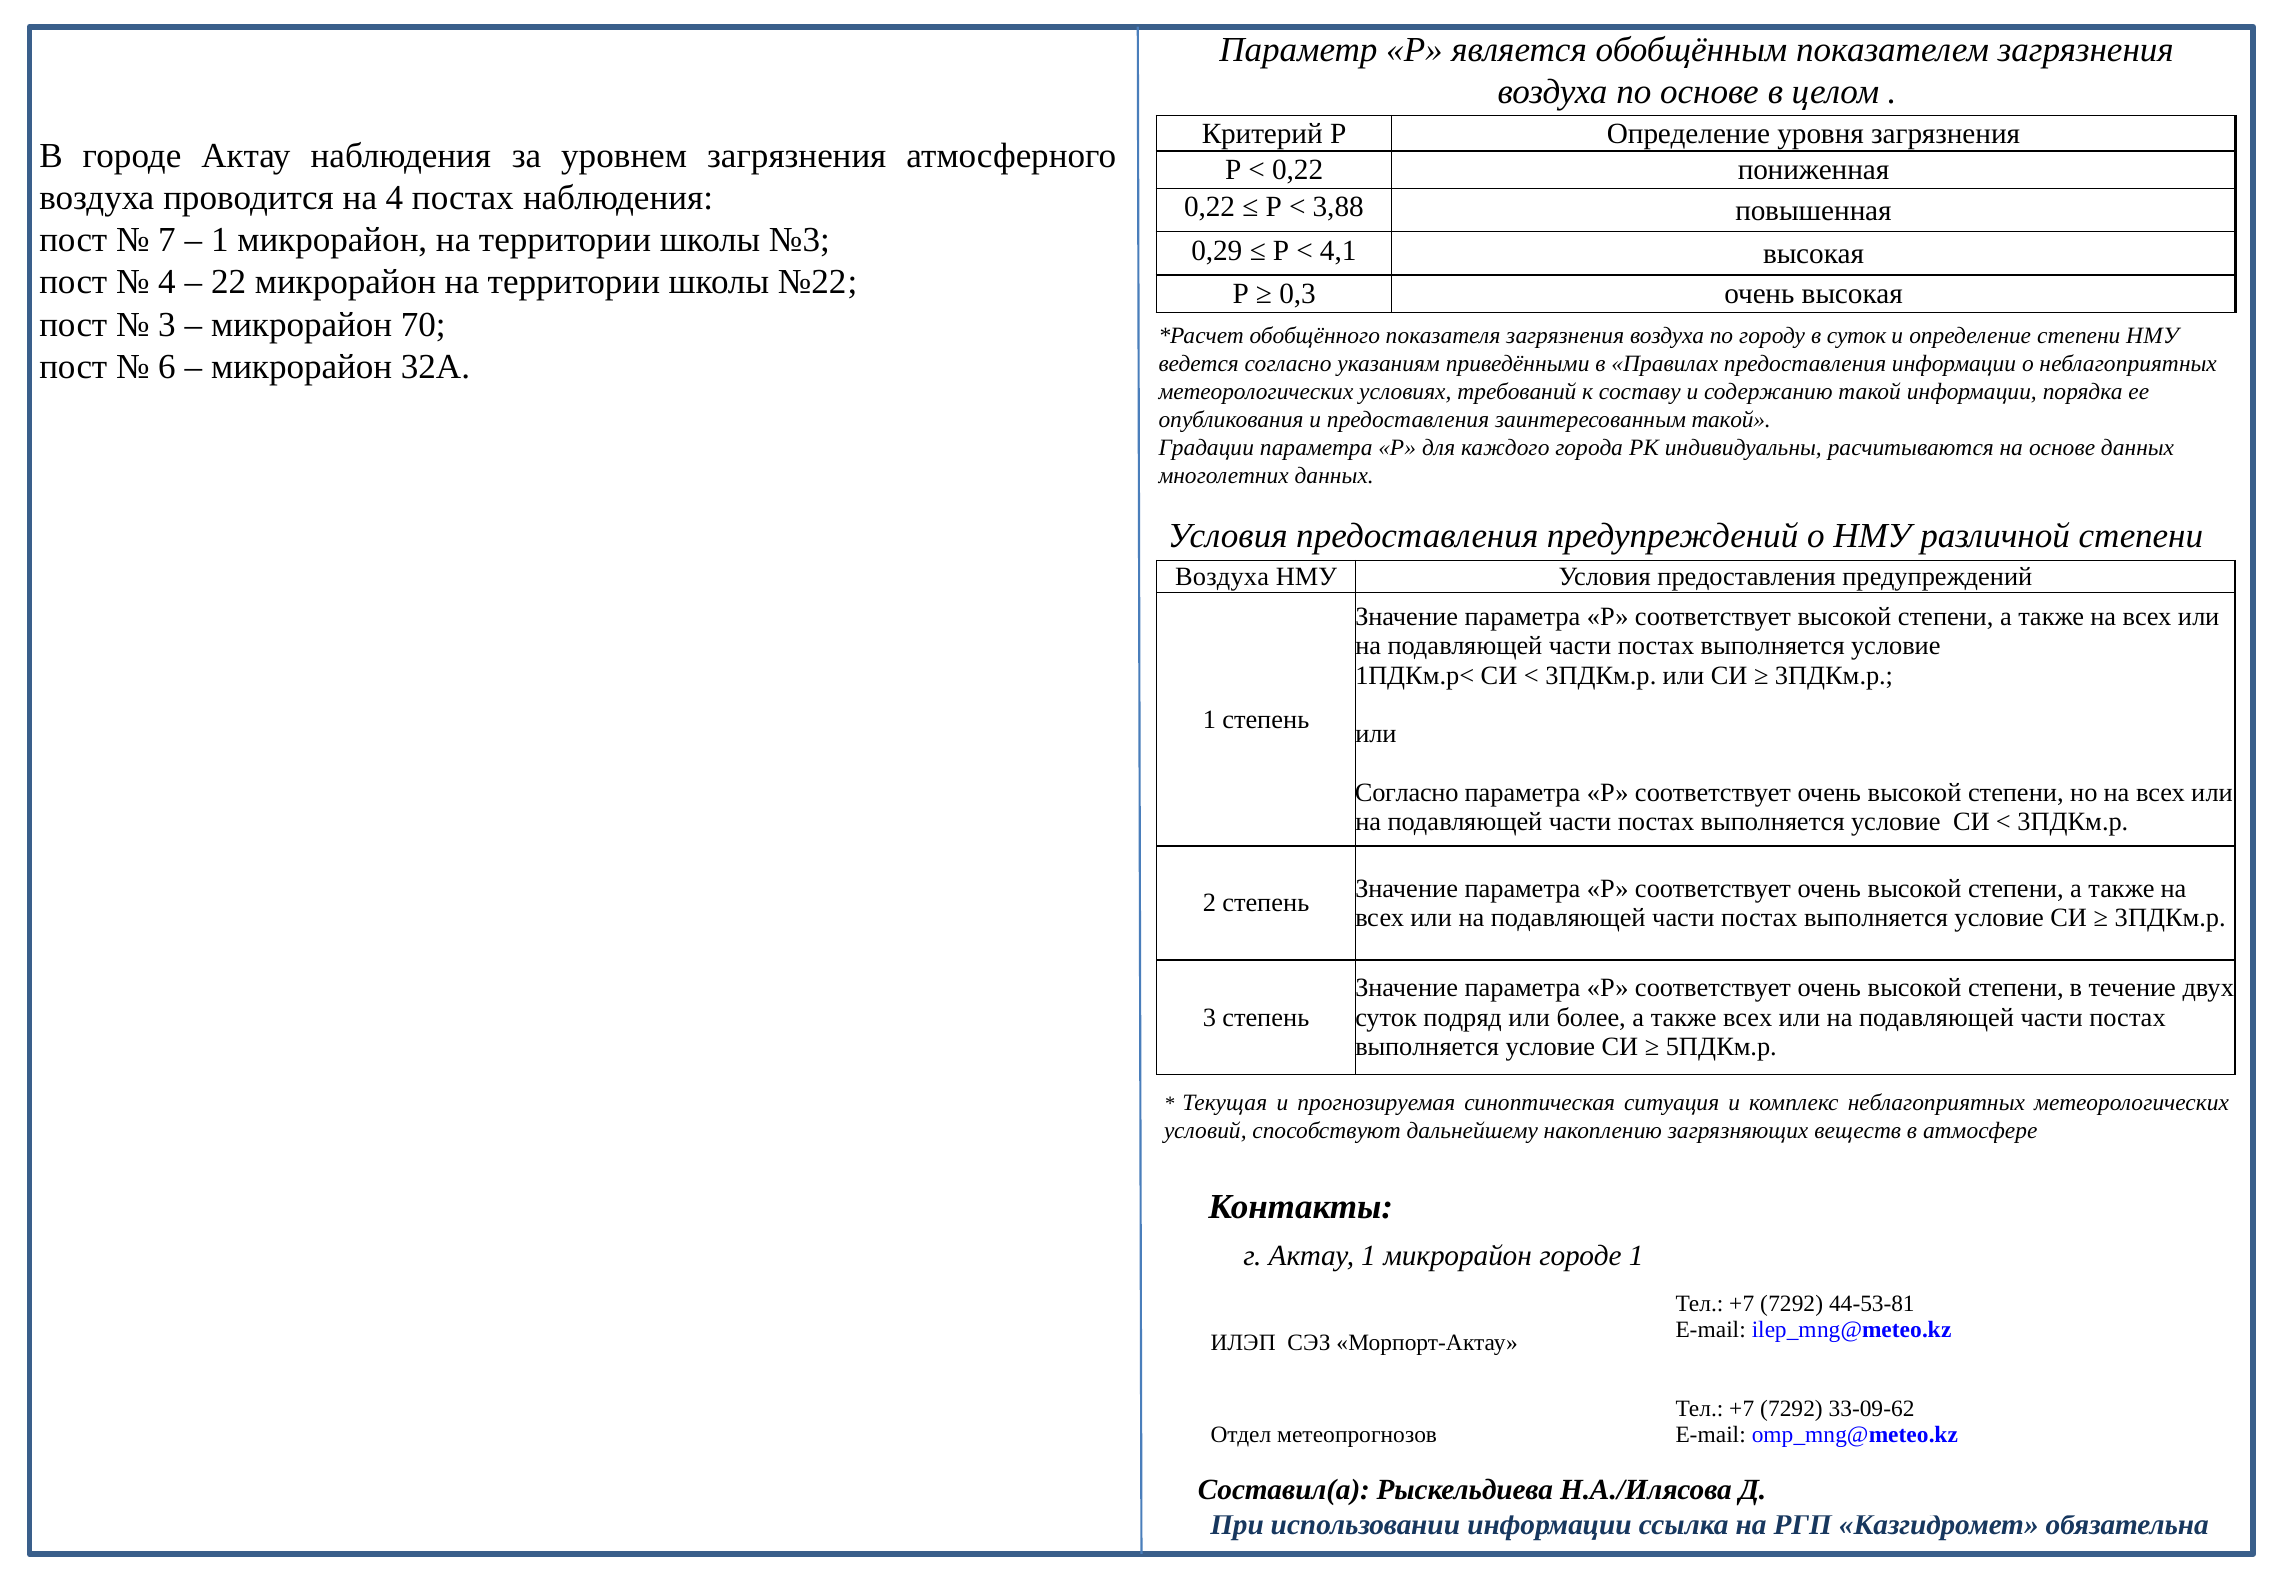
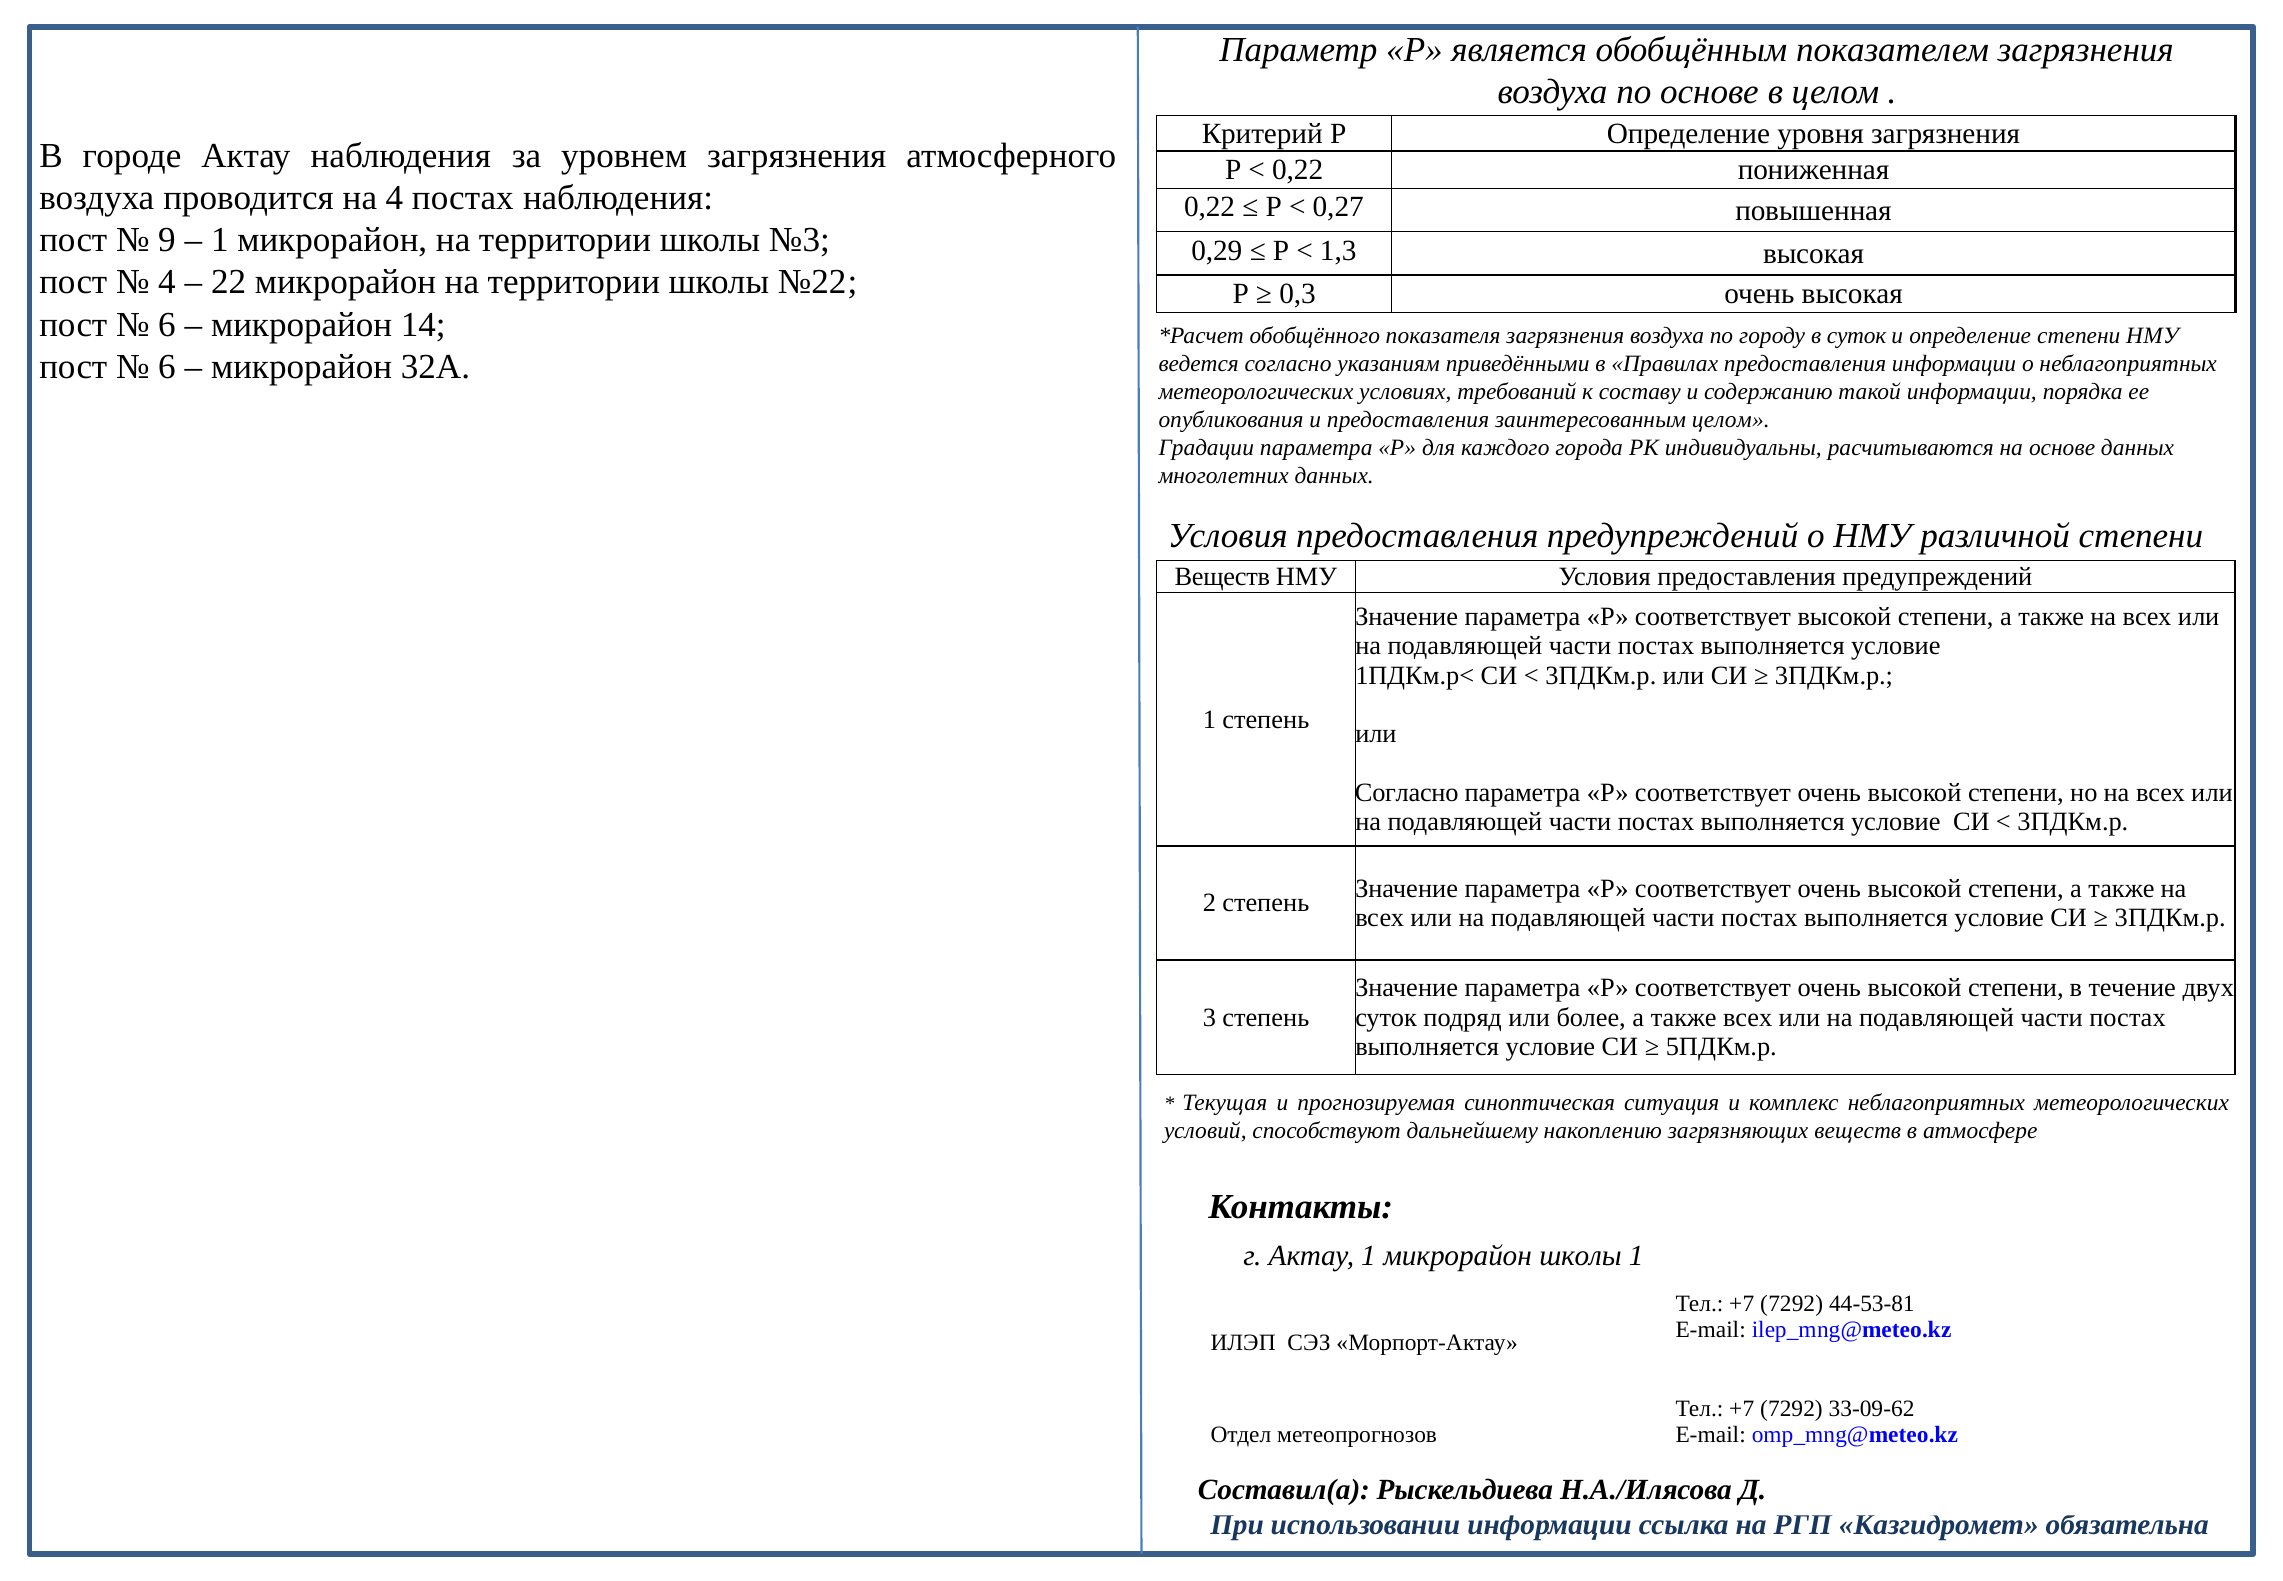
3,88: 3,88 -> 0,27 (1338, 207)
7: 7 -> 9 (167, 240)
4,1: 4,1 -> 1,3 (1338, 250)
3: 3 -> 6 (167, 324)
70: 70 -> 14 (423, 324)
заинтересованным такой: такой -> целом (1731, 419)
Воздуха: Воздуха -> Веществ (1222, 576)
микрорайон городе: городе -> школы (1580, 1256)
